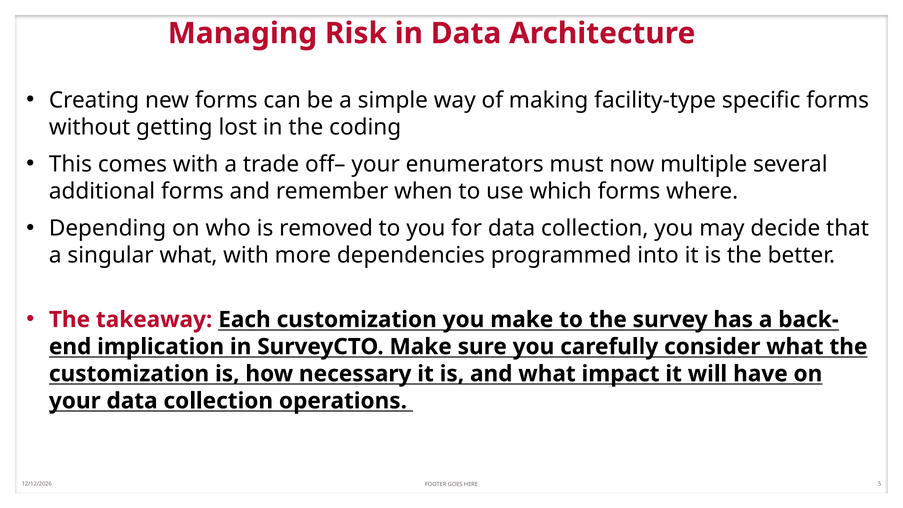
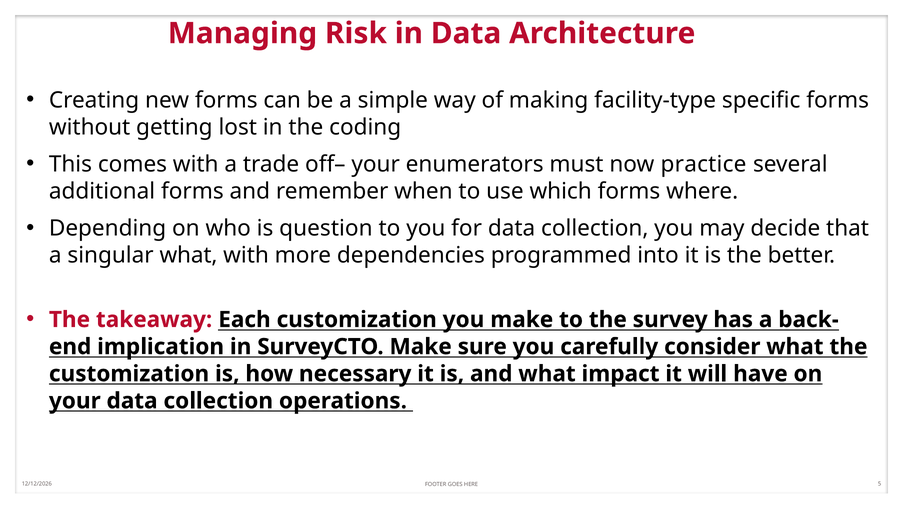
multiple: multiple -> practice (704, 164)
removed: removed -> question (326, 228)
